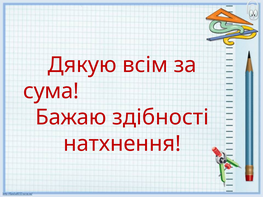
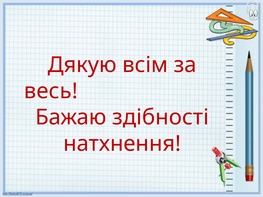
сума: сума -> весь (51, 91)
